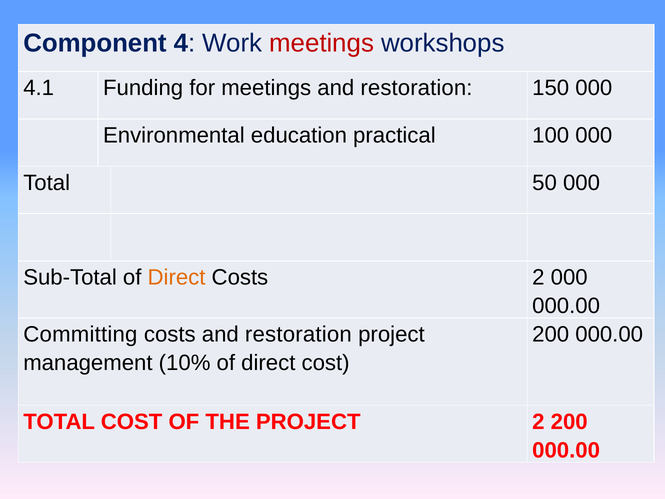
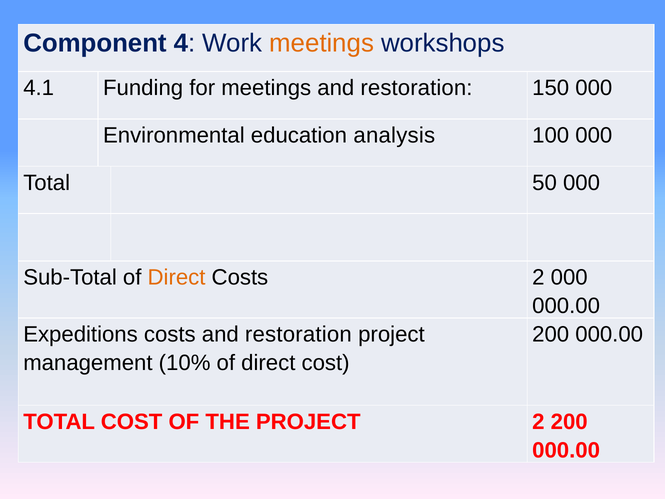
meetings colour: red -> orange (322, 43)
practical: practical -> analysis (394, 135)
Committing: Committing -> Expeditions (81, 334)
